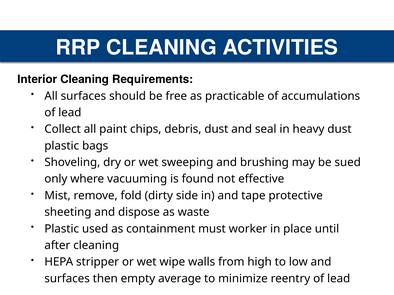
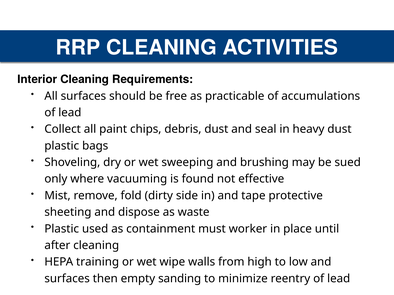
stripper: stripper -> training (98, 262)
average: average -> sanding (180, 279)
